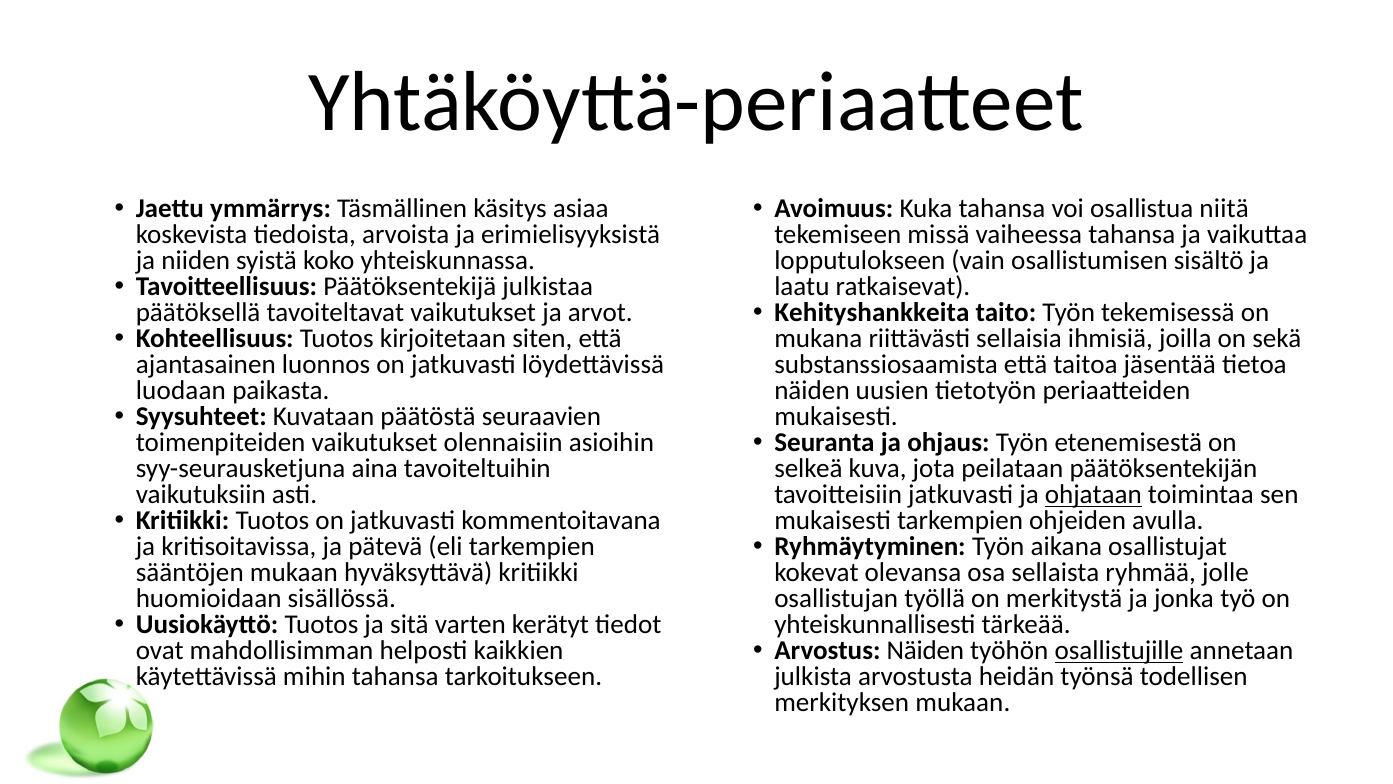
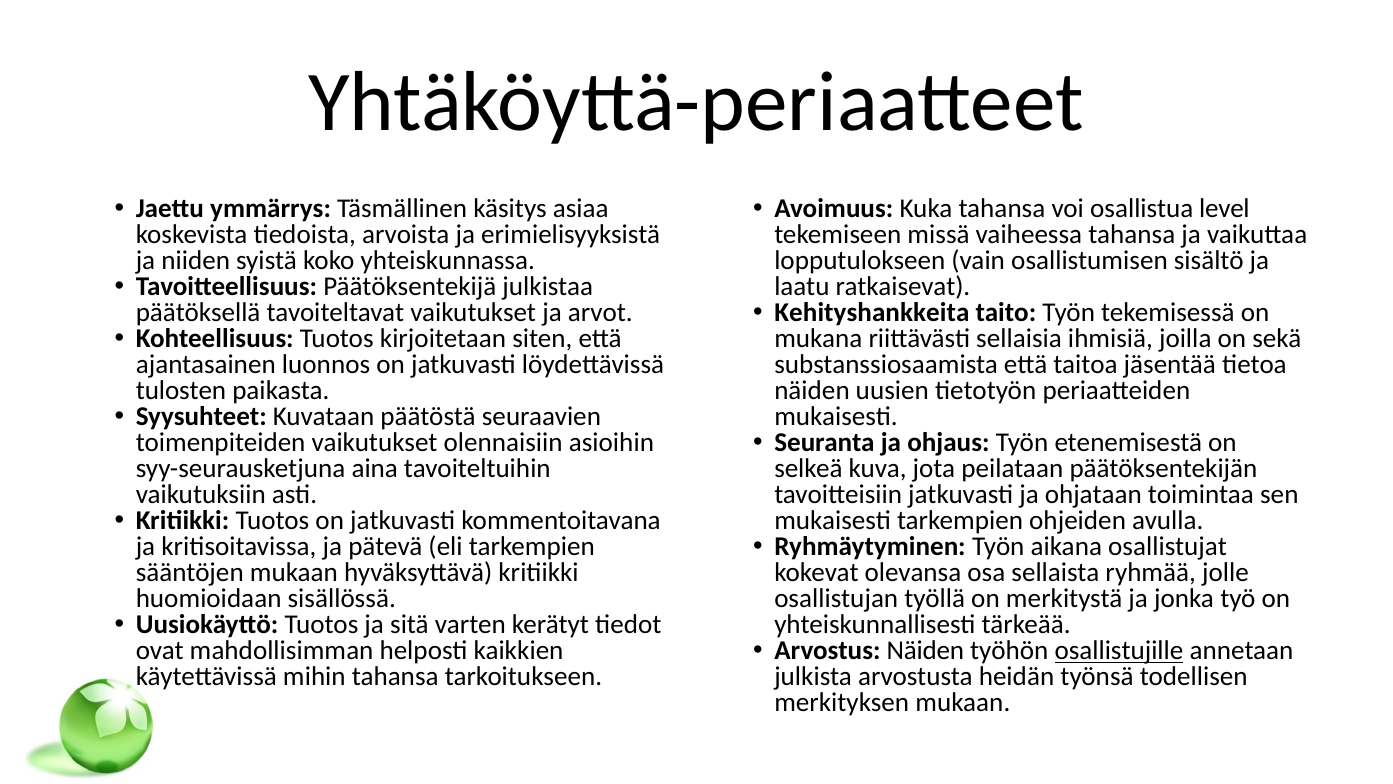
niitä: niitä -> level (1224, 209)
luodaan: luodaan -> tulosten (181, 391)
ohjataan underline: present -> none (1093, 495)
